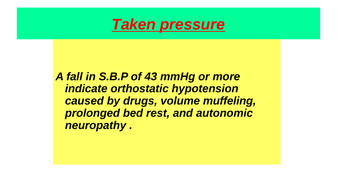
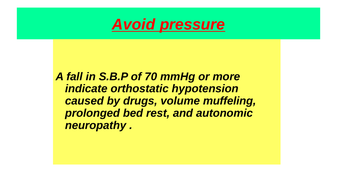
Taken: Taken -> Avoid (134, 24)
43: 43 -> 70 (151, 76)
